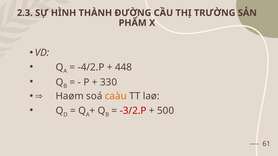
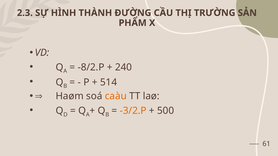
-4/2.P: -4/2.P -> -8/2.P (91, 67)
448: 448 -> 240 (124, 67)
330: 330 -> 514 (109, 82)
-3/2.P colour: red -> orange (133, 111)
